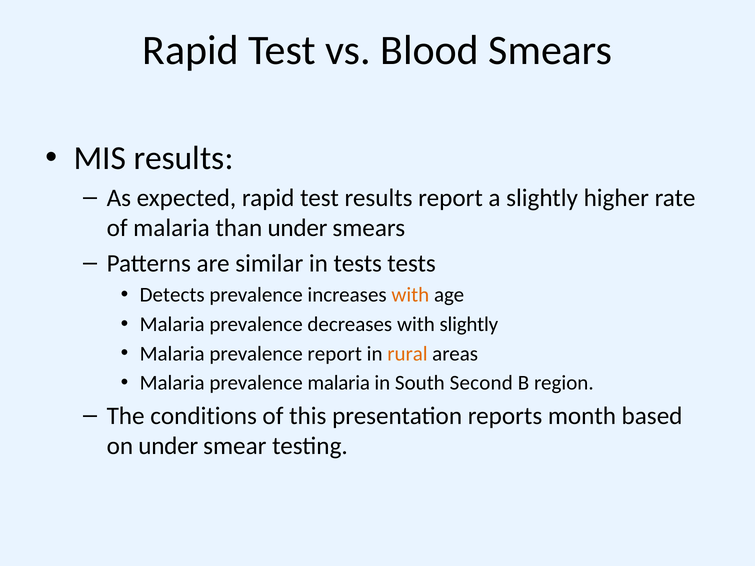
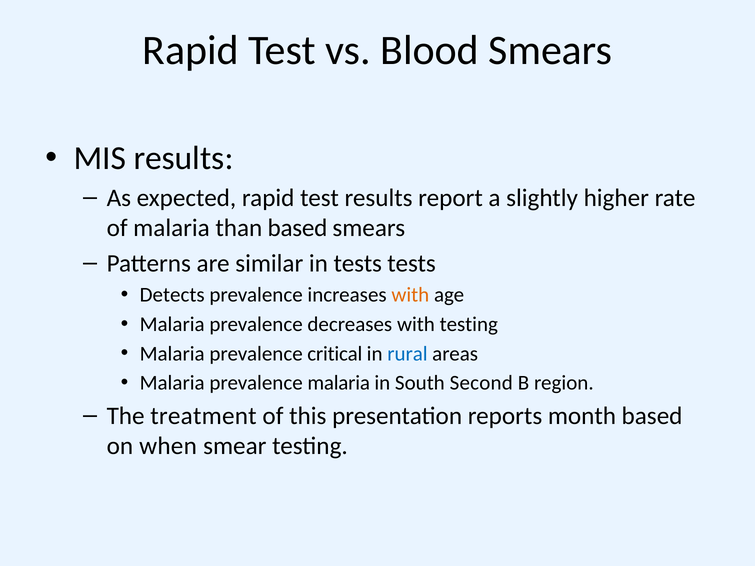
than under: under -> based (297, 228)
with slightly: slightly -> testing (469, 324)
prevalence report: report -> critical (335, 354)
rural colour: orange -> blue (407, 354)
conditions: conditions -> treatment (203, 416)
on under: under -> when (168, 446)
